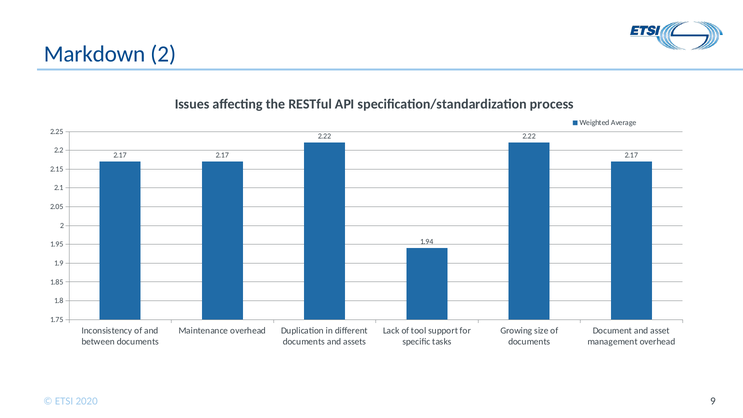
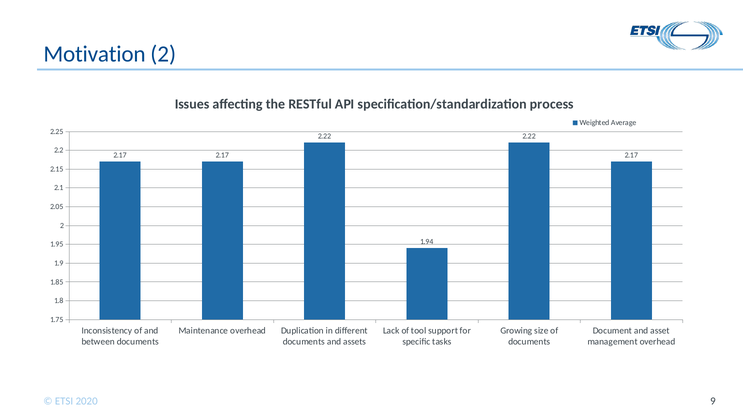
Markdown: Markdown -> Motivation (95, 54)
